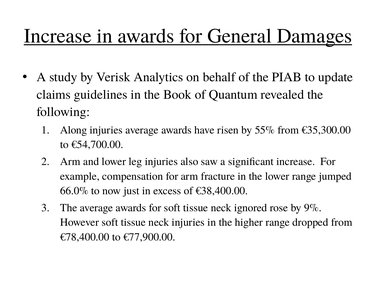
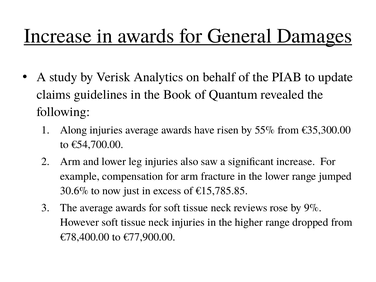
66.0%: 66.0% -> 30.6% (74, 191)
€38,400.00: €38,400.00 -> €15,785.85 (222, 191)
ignored: ignored -> reviews (251, 208)
